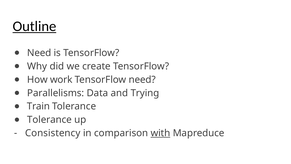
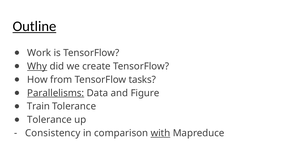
Need: Need -> Work (39, 53)
Why underline: none -> present (37, 66)
work: work -> from (61, 79)
TensorFlow need: need -> tasks (142, 79)
Parallelisms underline: none -> present (56, 93)
Trying: Trying -> Figure (145, 93)
